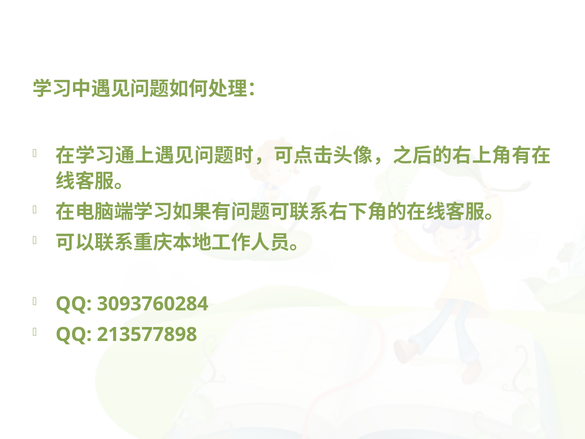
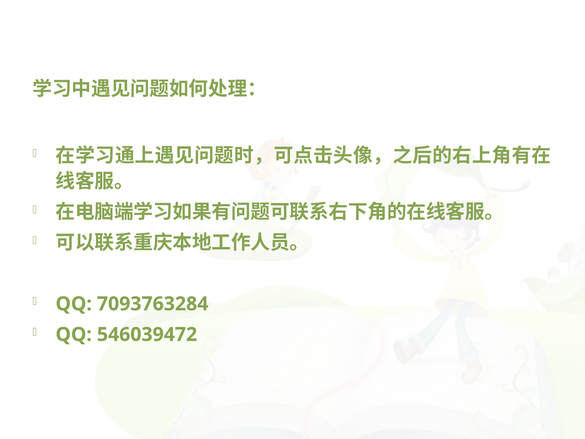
3093760284: 3093760284 -> 7093763284 (153, 304)
213577898: 213577898 -> 546039472 (147, 334)
